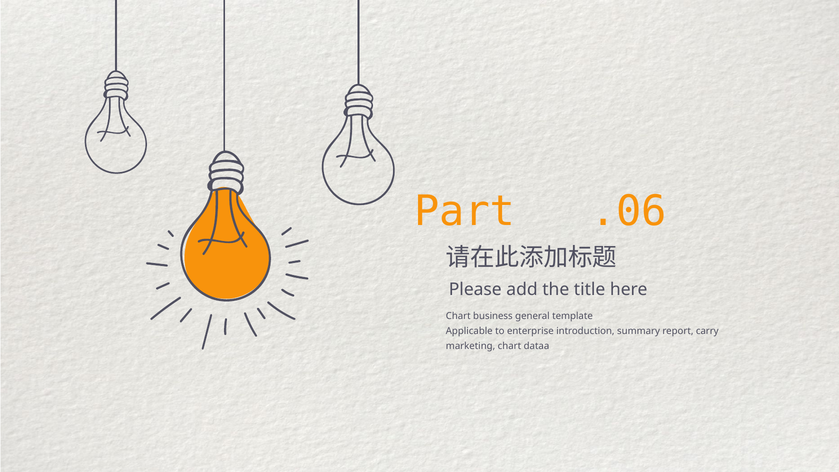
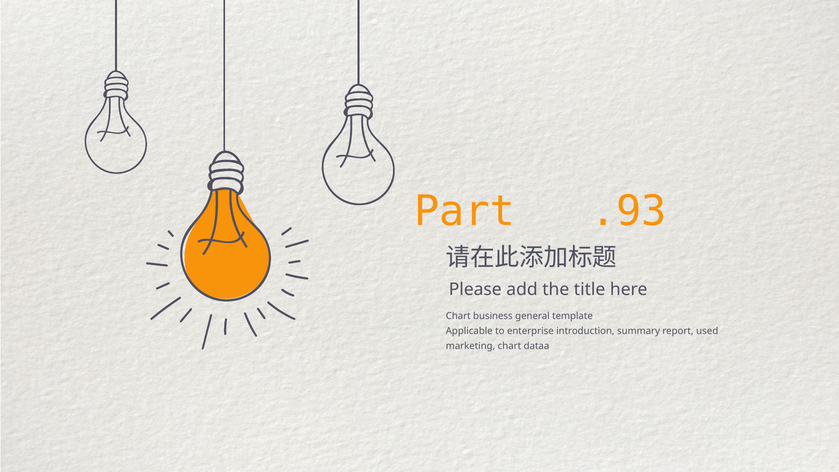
.06: .06 -> .93 (629, 211)
carry: carry -> used (707, 331)
